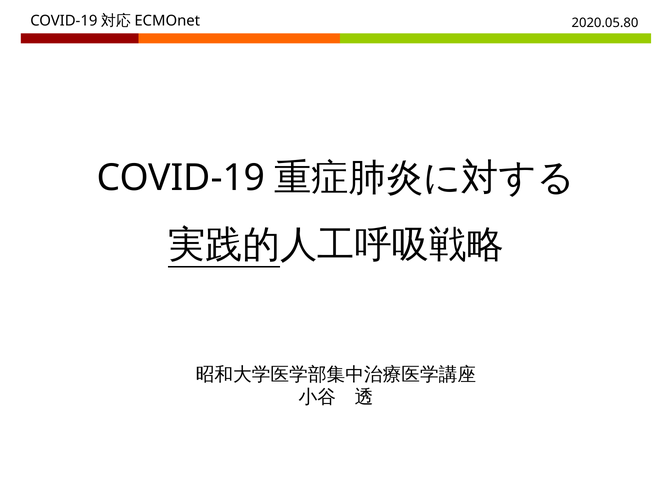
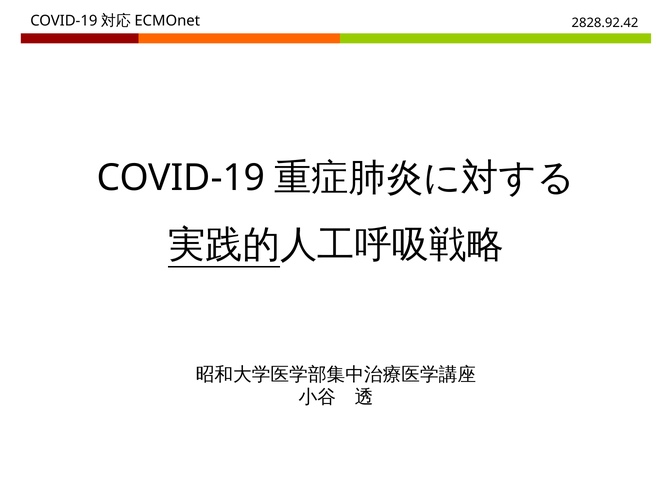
2020.05.80: 2020.05.80 -> 2828.92.42 (605, 23)
